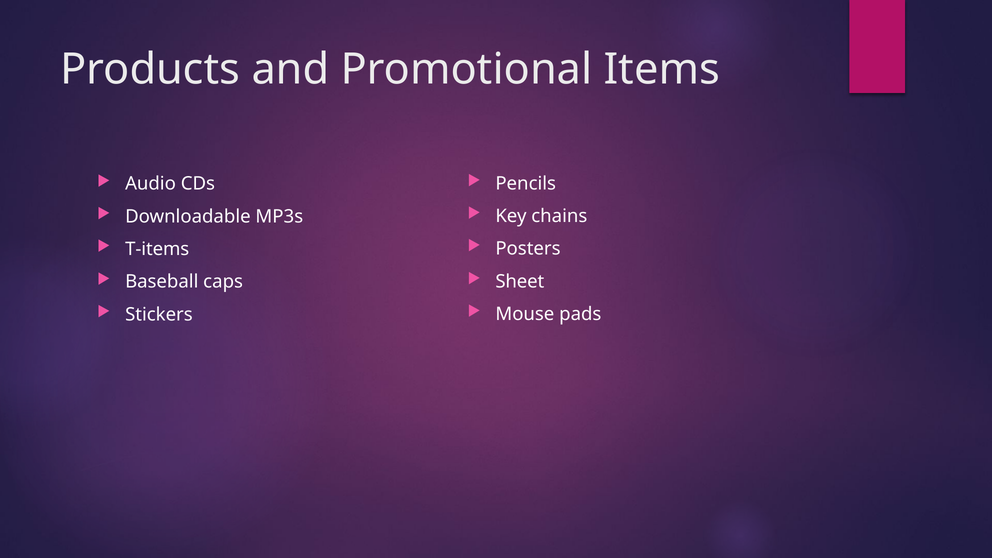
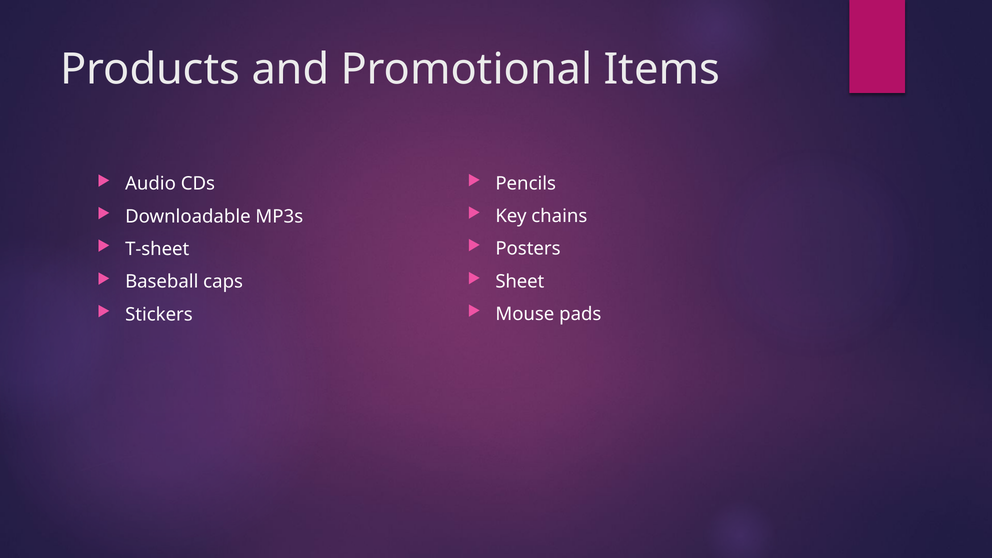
T-items: T-items -> T-sheet (157, 249)
